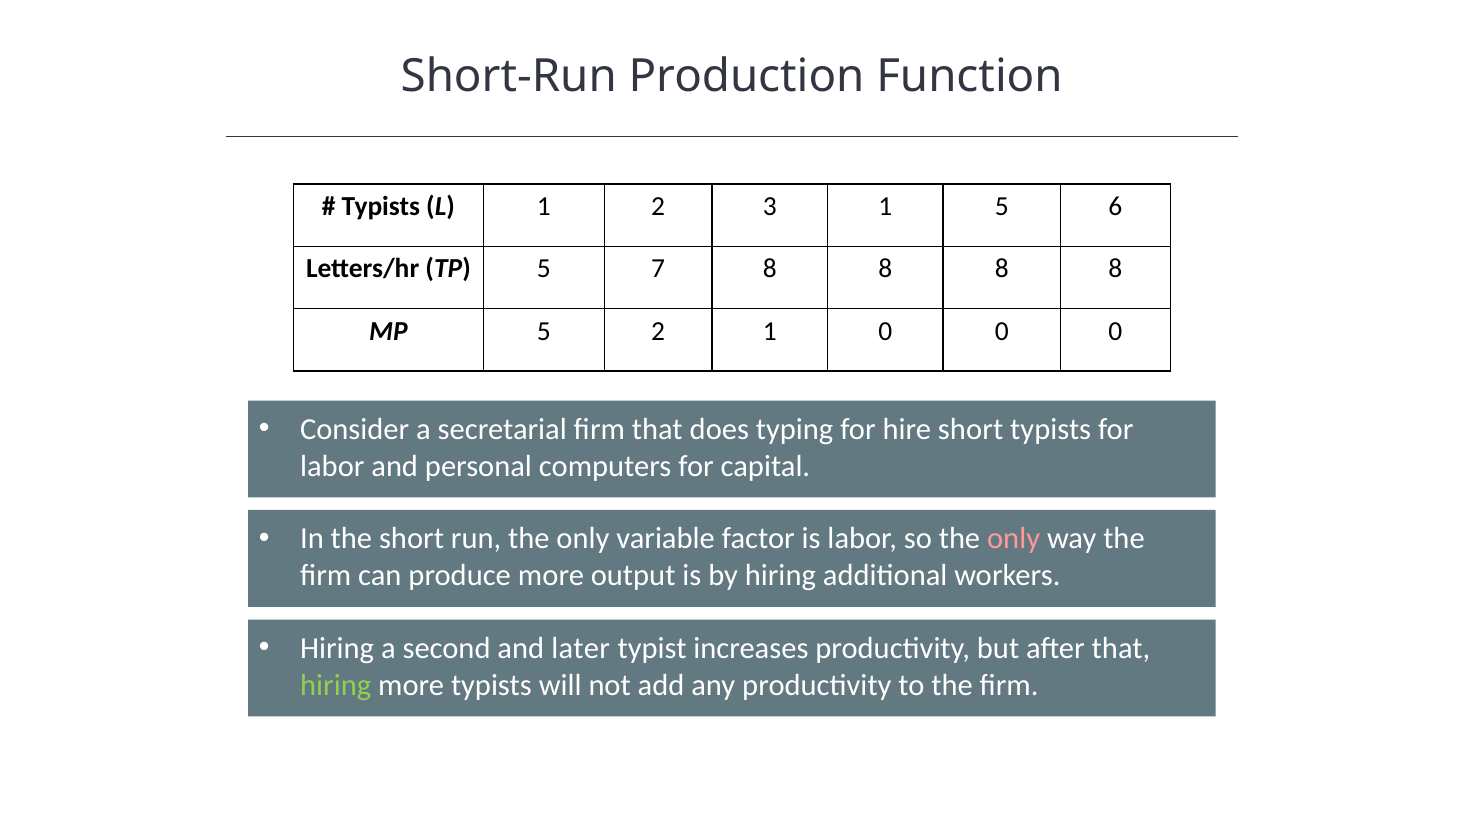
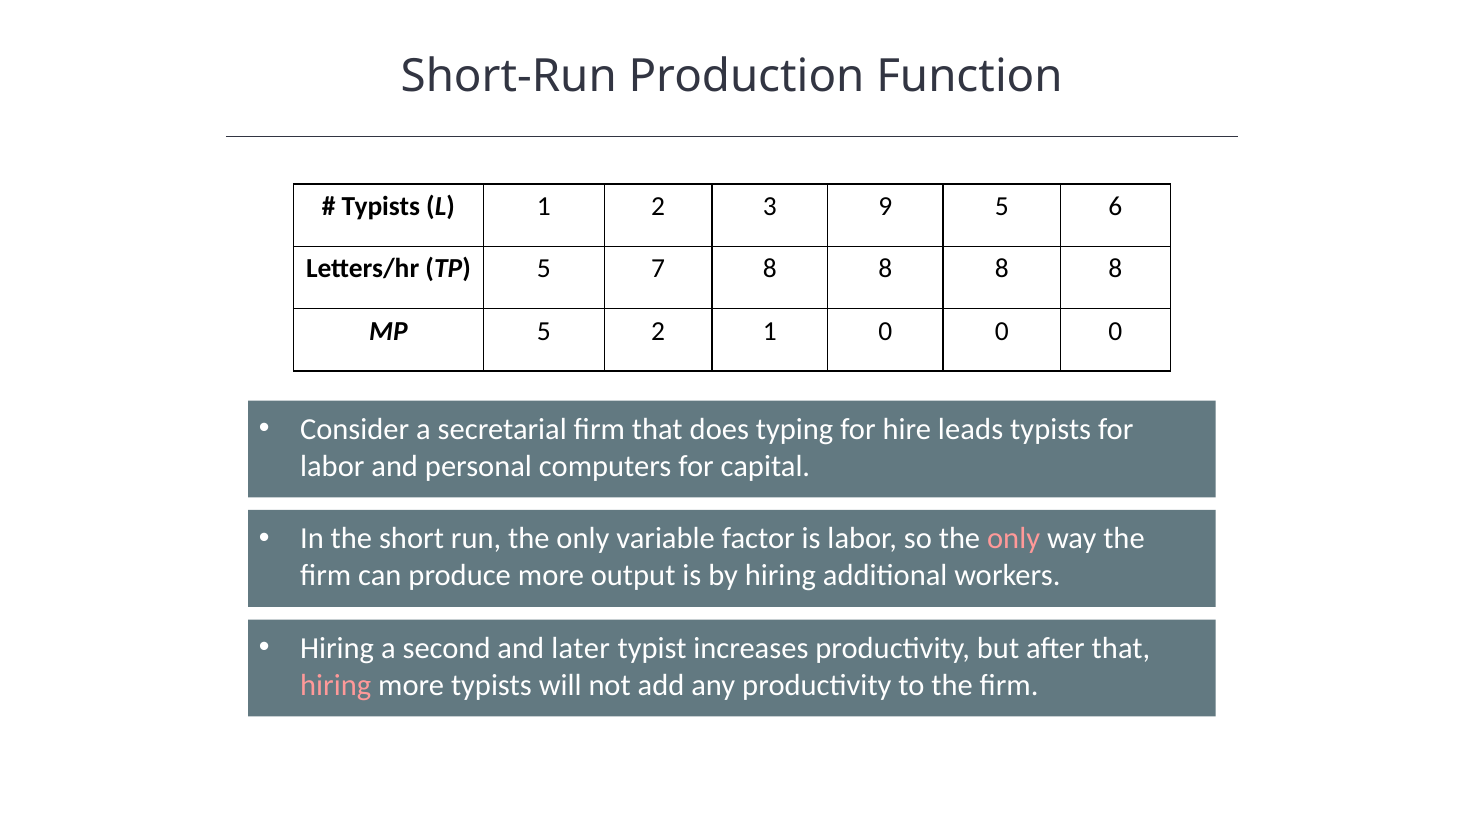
3 1: 1 -> 9 (885, 206)
hire short: short -> leads (971, 429)
hiring colour: light green -> pink (336, 685)
